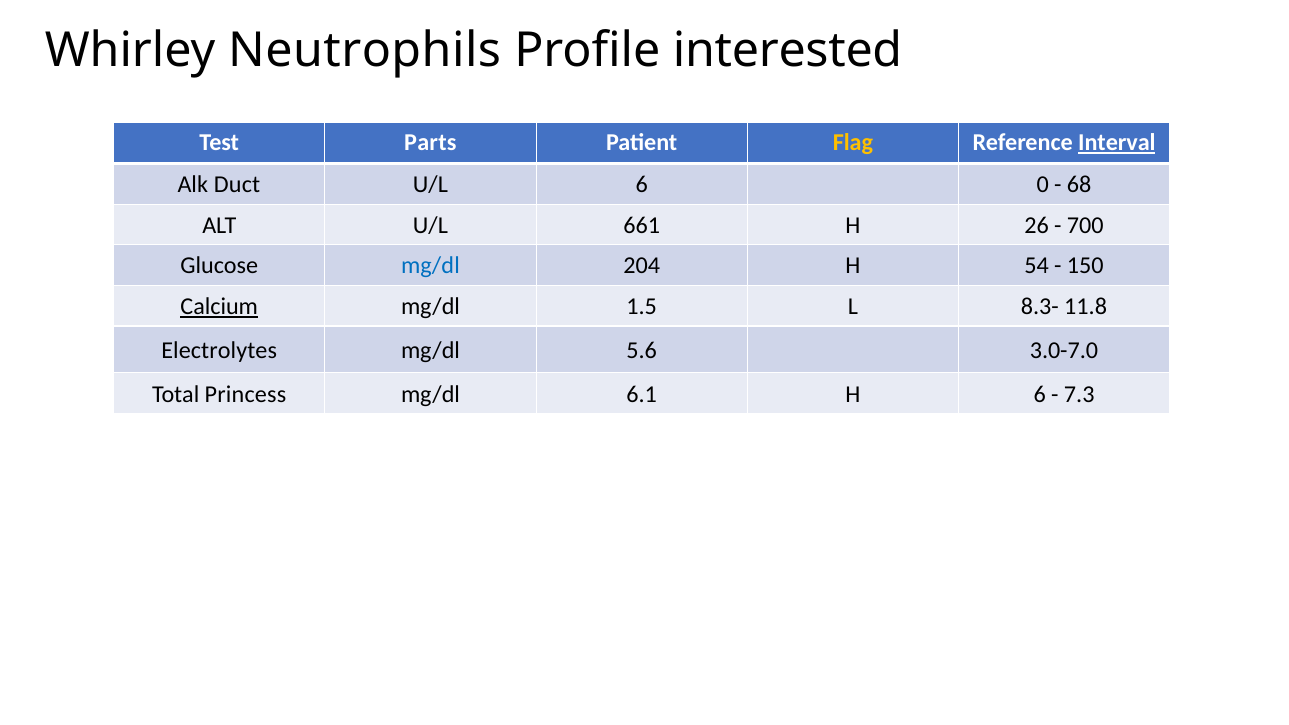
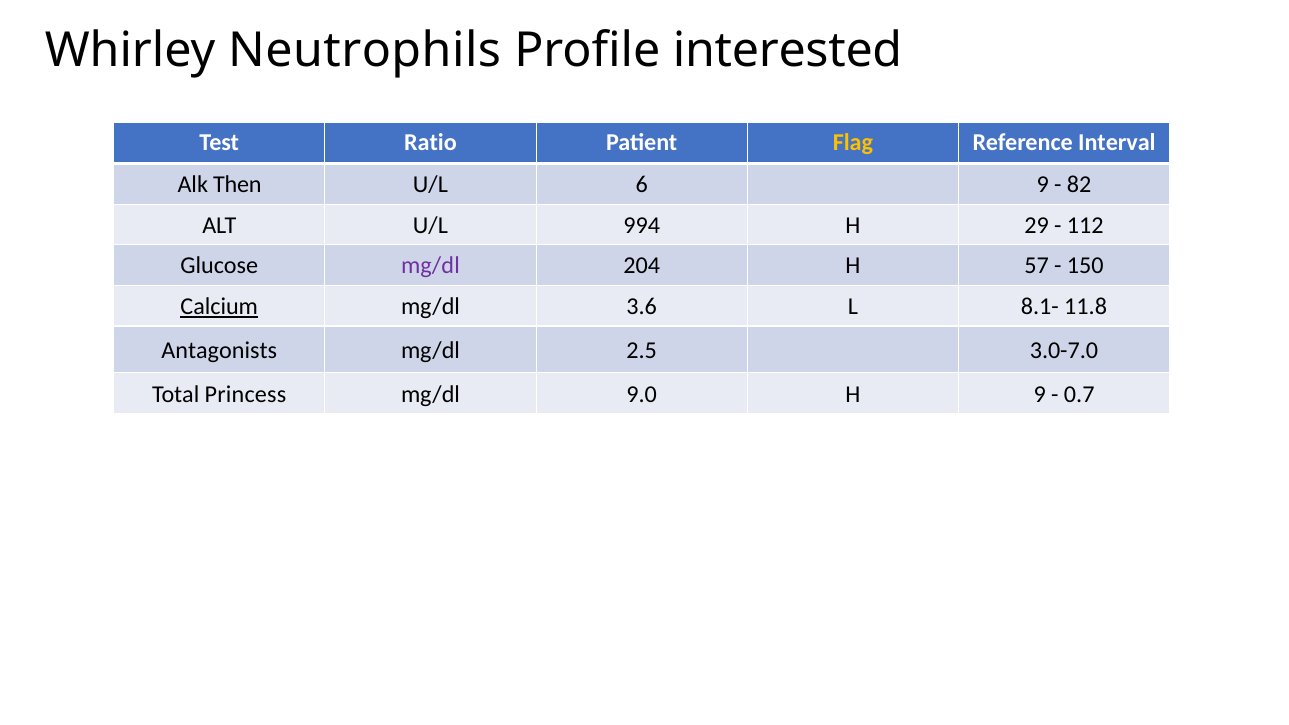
Parts: Parts -> Ratio (430, 143)
Interval underline: present -> none (1117, 143)
Duct: Duct -> Then (237, 185)
6 0: 0 -> 9 (1043, 185)
68: 68 -> 82 (1079, 185)
661: 661 -> 994 (642, 225)
26: 26 -> 29 (1037, 225)
700: 700 -> 112 (1085, 225)
mg/dl colour: blue -> purple (430, 266)
54: 54 -> 57 (1037, 266)
1.5: 1.5 -> 3.6 (642, 307)
8.3-: 8.3- -> 8.1- (1040, 307)
Electrolytes: Electrolytes -> Antagonists (219, 350)
5.6: 5.6 -> 2.5 (642, 350)
6.1: 6.1 -> 9.0 (642, 394)
H 6: 6 -> 9 (1040, 394)
7.3: 7.3 -> 0.7 (1079, 394)
